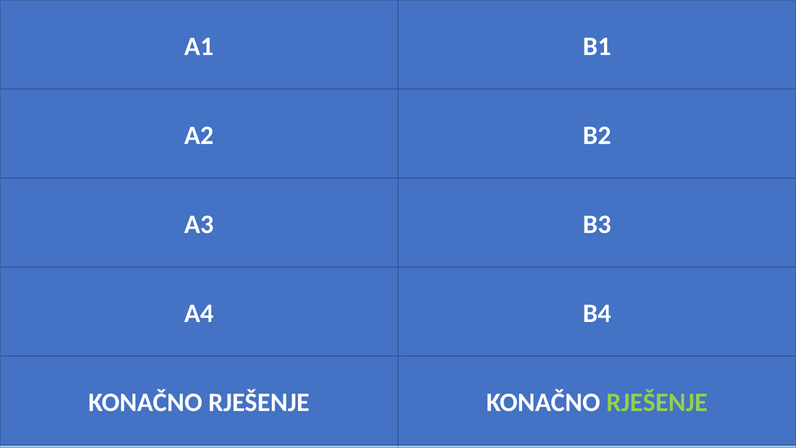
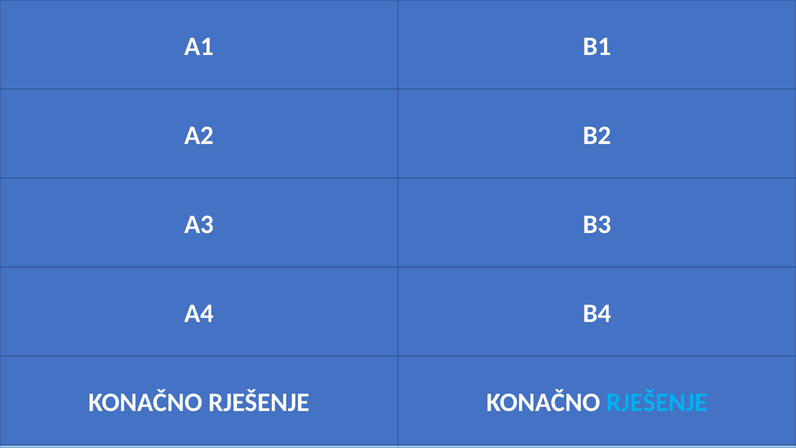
RJEŠENJE colour: light green -> light blue (657, 402)
